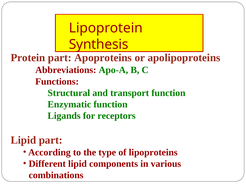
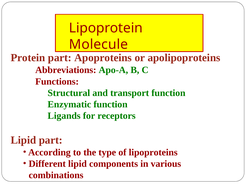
Synthesis: Synthesis -> Molecule (98, 45)
